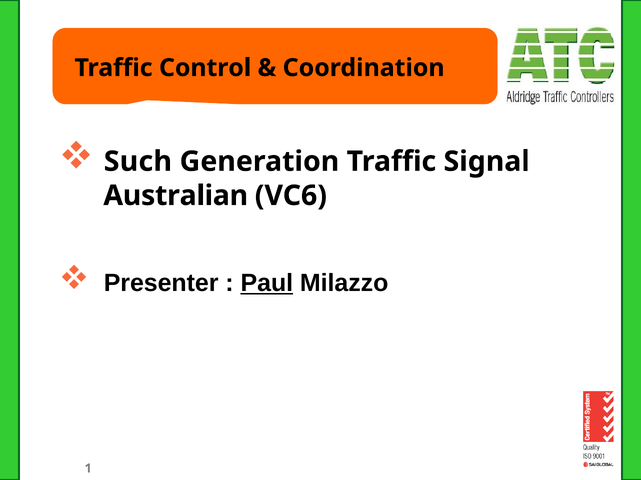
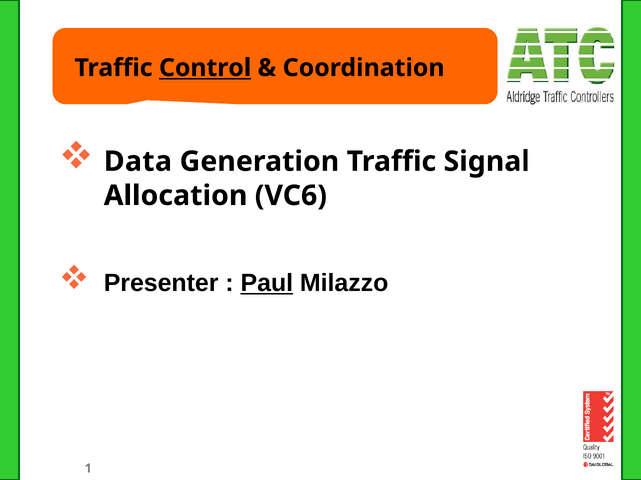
Control underline: none -> present (205, 68)
Such: Such -> Data (138, 162)
Australian: Australian -> Allocation (176, 196)
